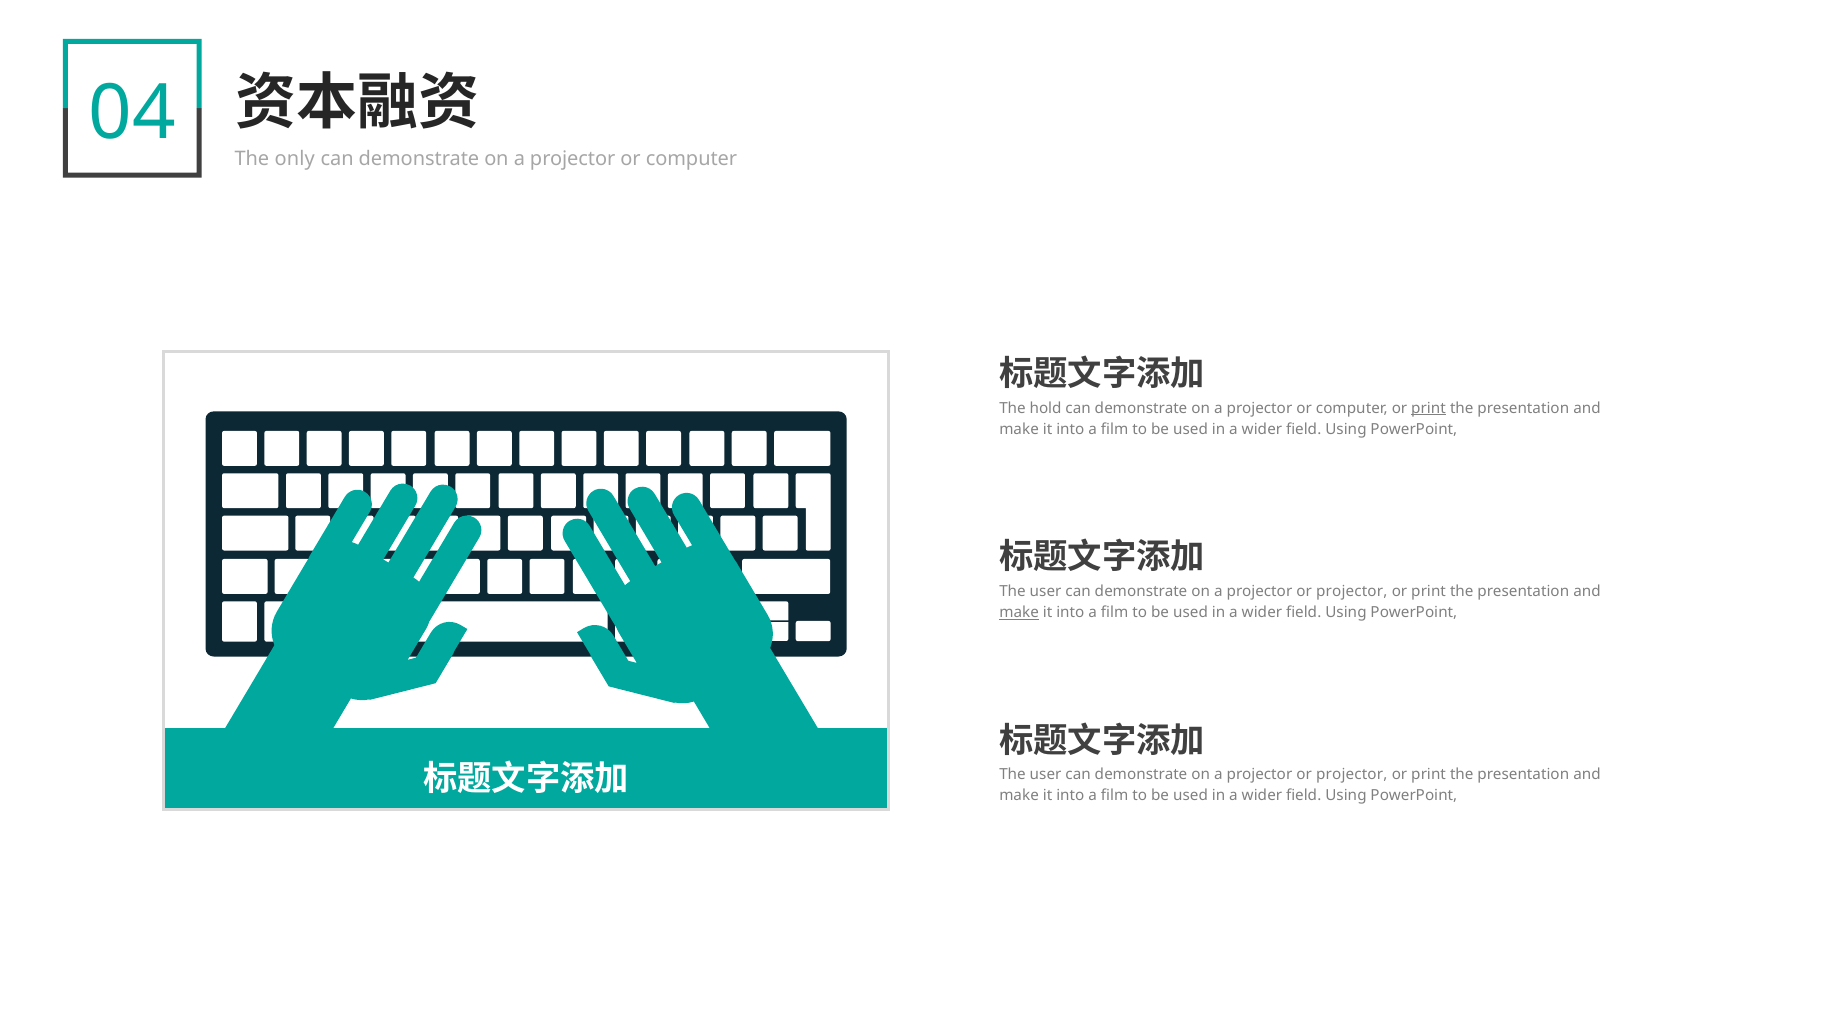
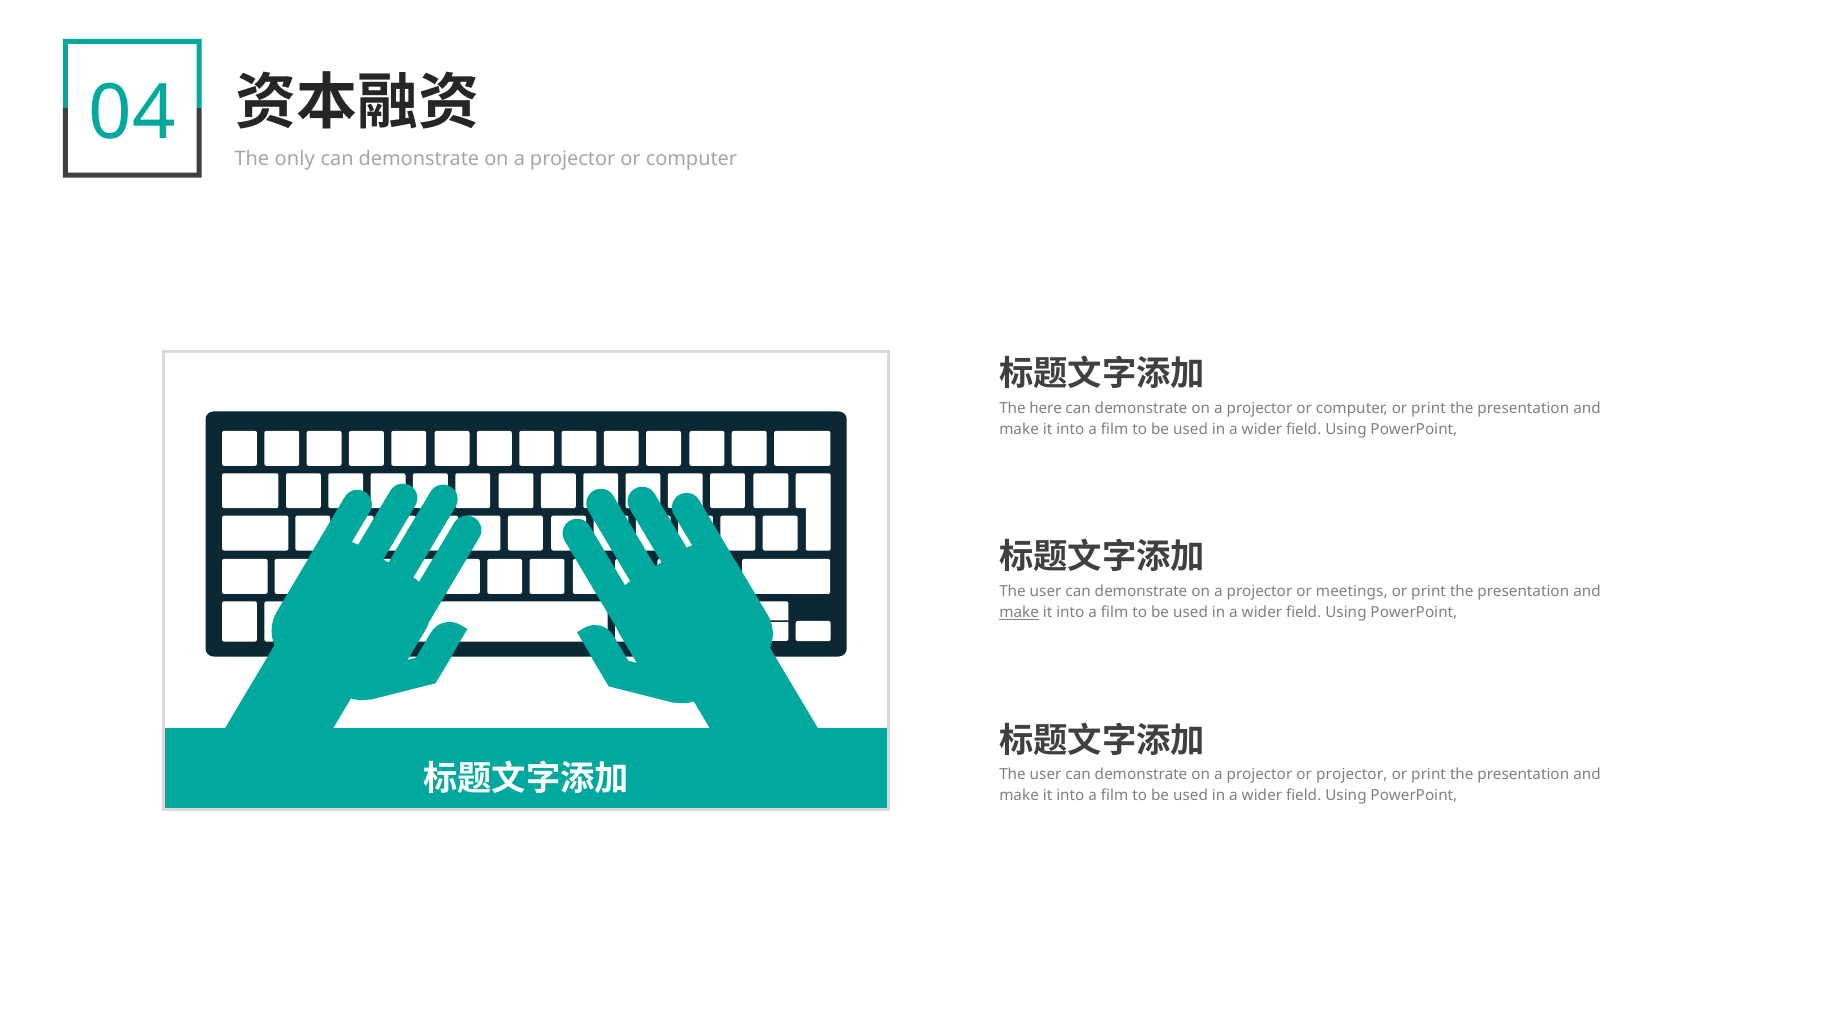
hold: hold -> here (1046, 408)
print underline: present -> none (1429, 408)
projector: projector -> meetings (1352, 591)
